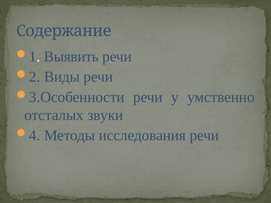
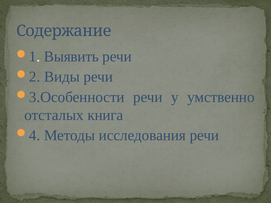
звуки: звуки -> книга (105, 115)
